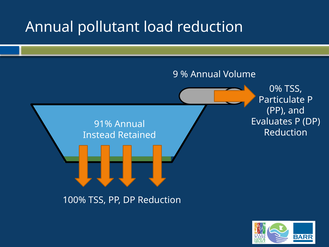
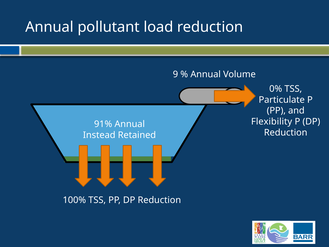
Evaluates: Evaluates -> Flexibility (272, 122)
